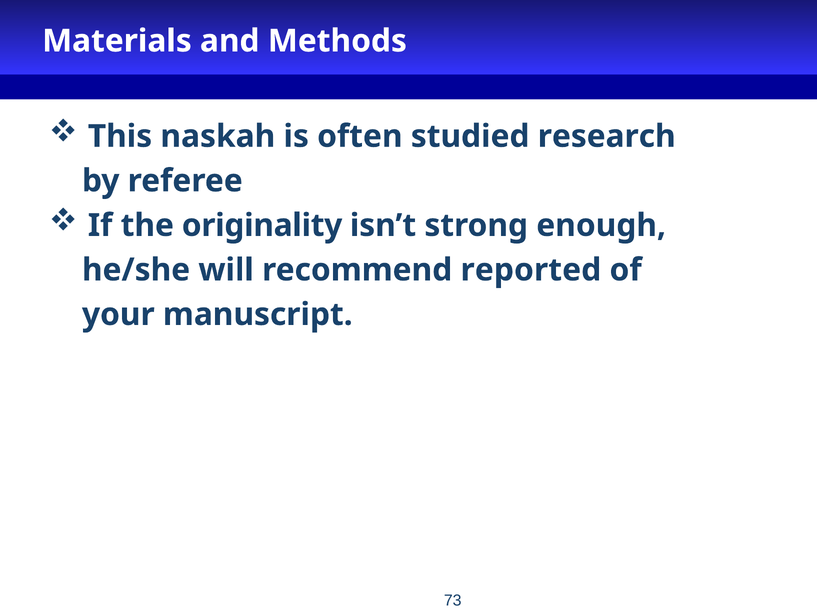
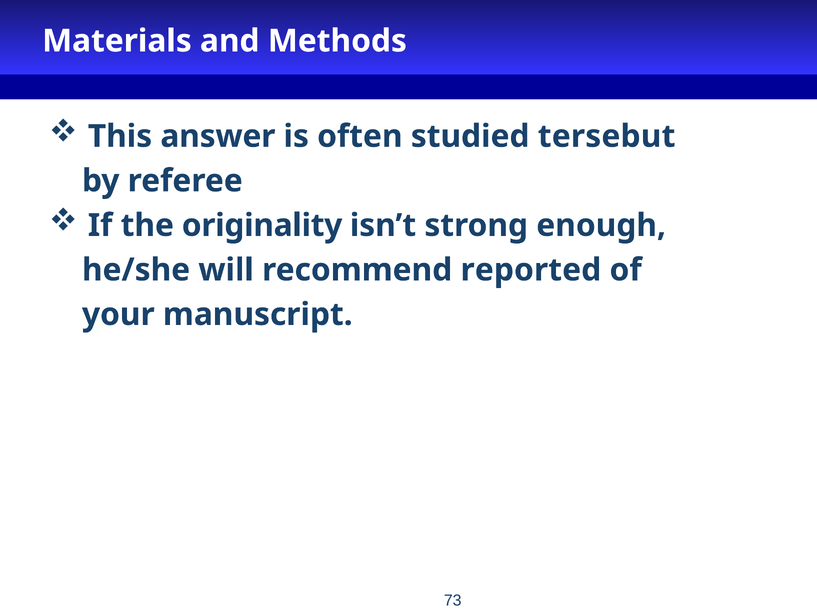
naskah: naskah -> answer (218, 136)
research: research -> tersebut (607, 136)
